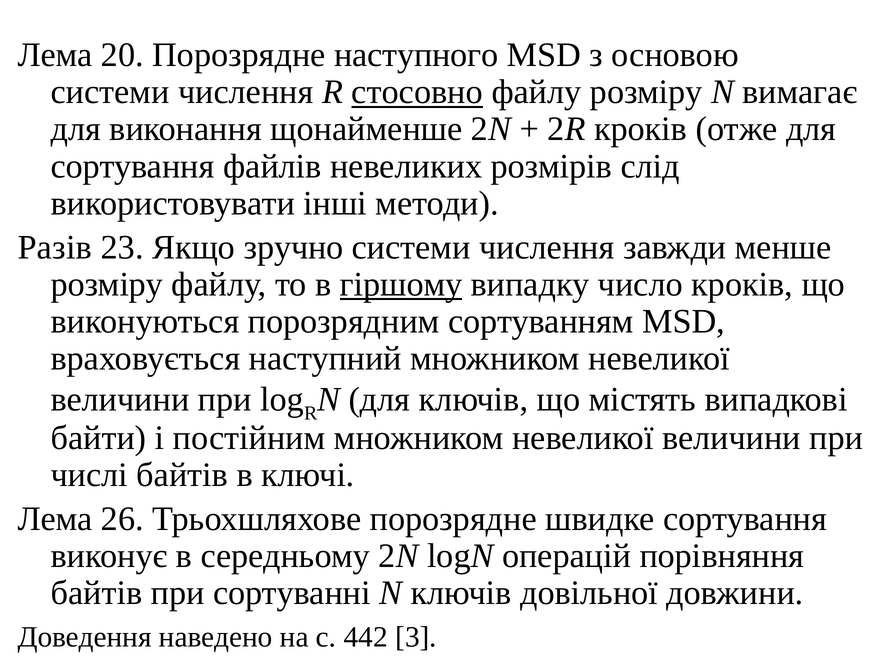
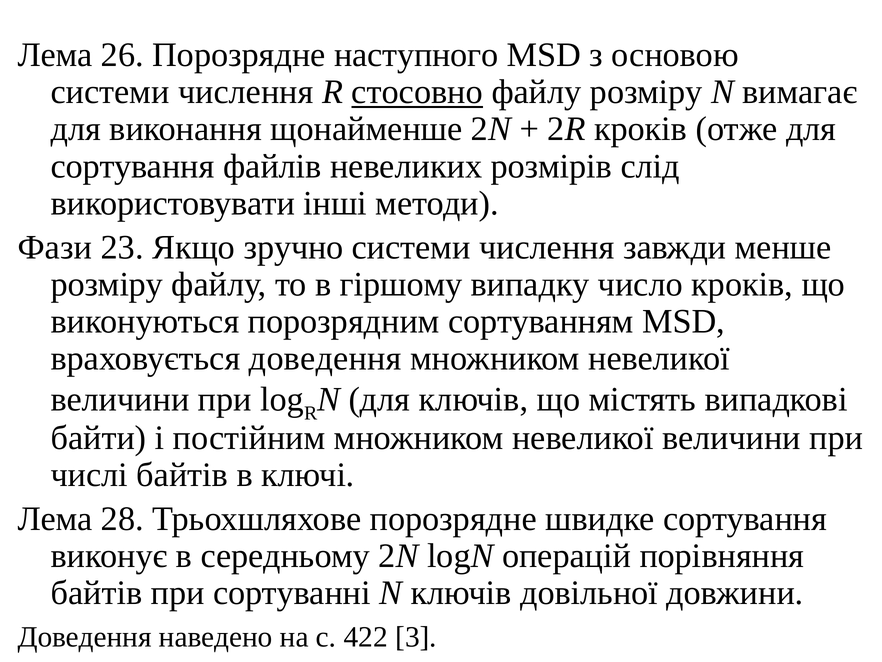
20: 20 -> 26 (122, 55)
Разів: Разів -> Фази (55, 247)
гіршому underline: present -> none (401, 284)
враховується наступний: наступний -> доведення (325, 358)
26: 26 -> 28 (122, 518)
442: 442 -> 422 (366, 637)
